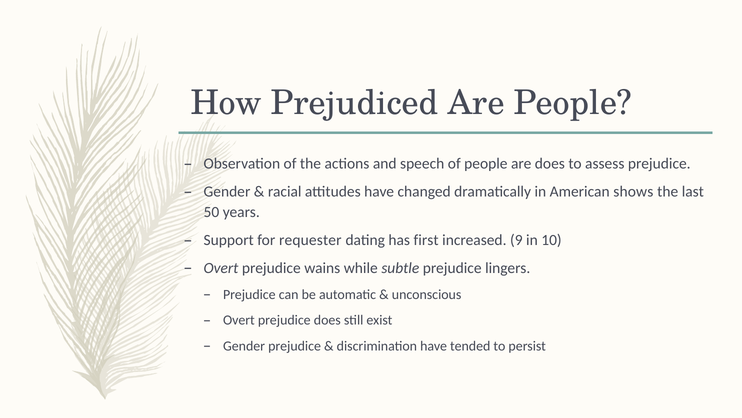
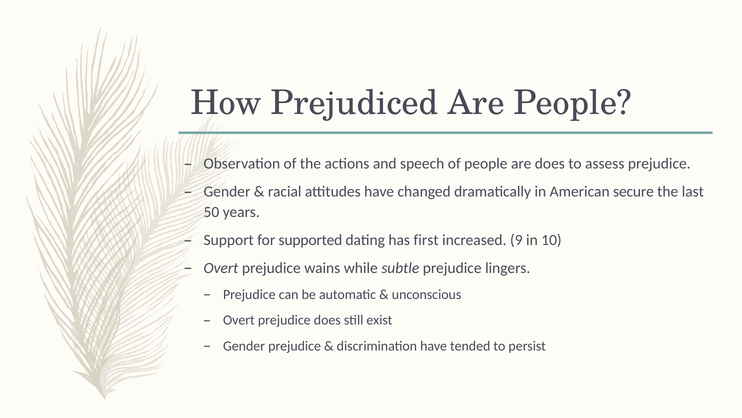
shows: shows -> secure (633, 191)
requester: requester -> supported (310, 240)
